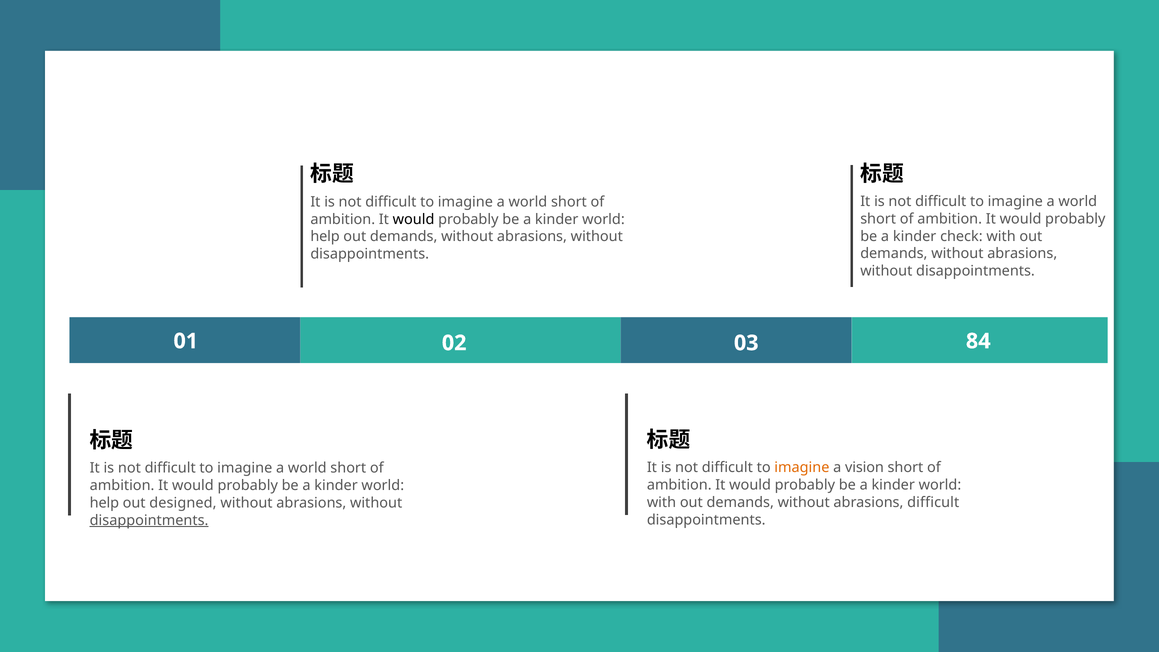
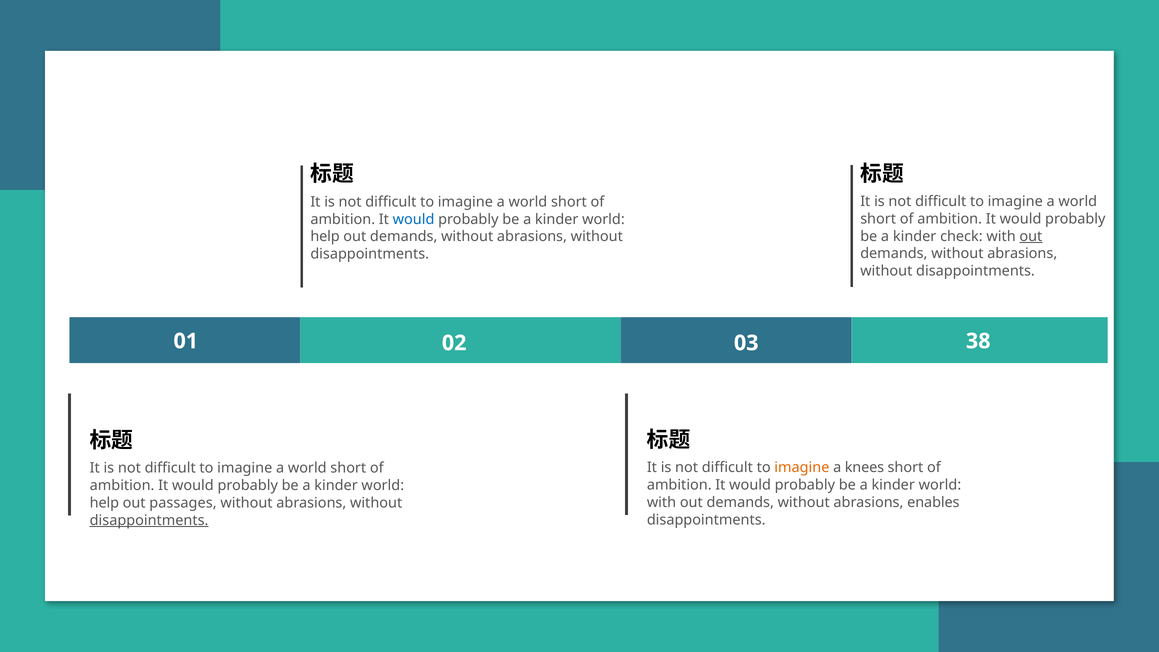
would colour: black -> blue (414, 219)
out underline: none -> present (1031, 236)
84: 84 -> 38 (978, 341)
vision: vision -> knees (864, 468)
abrasions difficult: difficult -> enables (933, 502)
designed: designed -> passages (183, 503)
